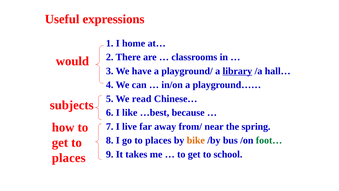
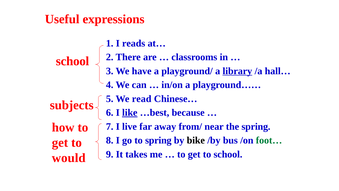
home: home -> reads (134, 43)
would: would -> school (73, 61)
like underline: none -> present (130, 112)
go to places: places -> spring (158, 140)
bike colour: orange -> black (196, 140)
places: places -> would (69, 158)
